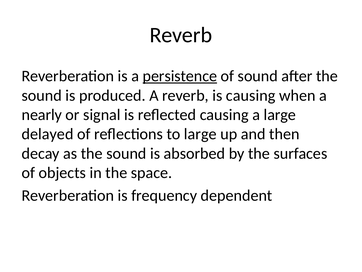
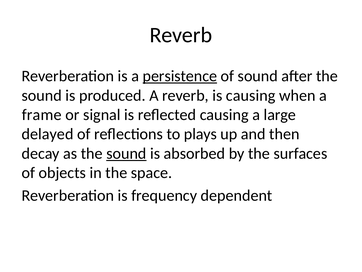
nearly: nearly -> frame (42, 115)
to large: large -> plays (200, 134)
sound underline: none -> present (126, 153)
